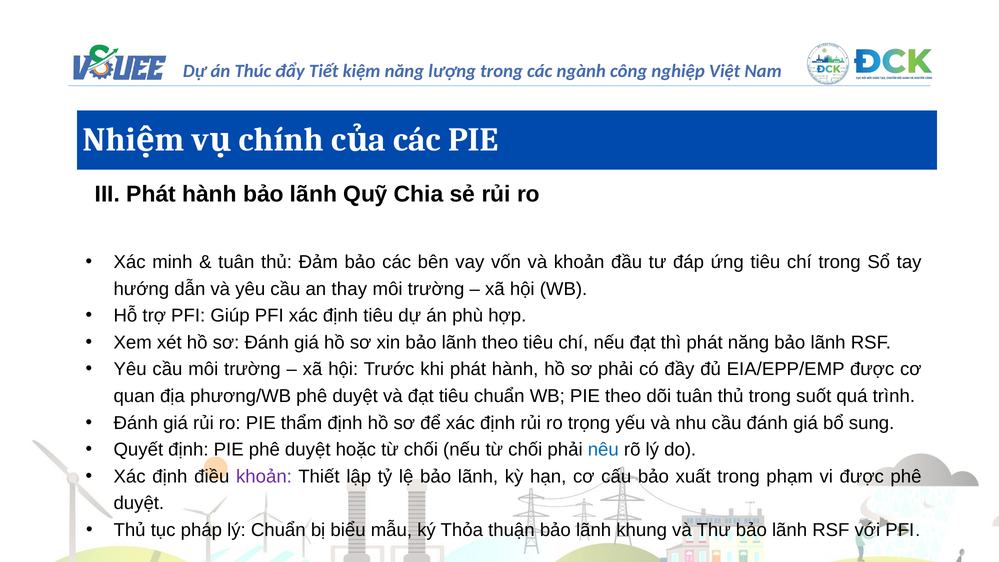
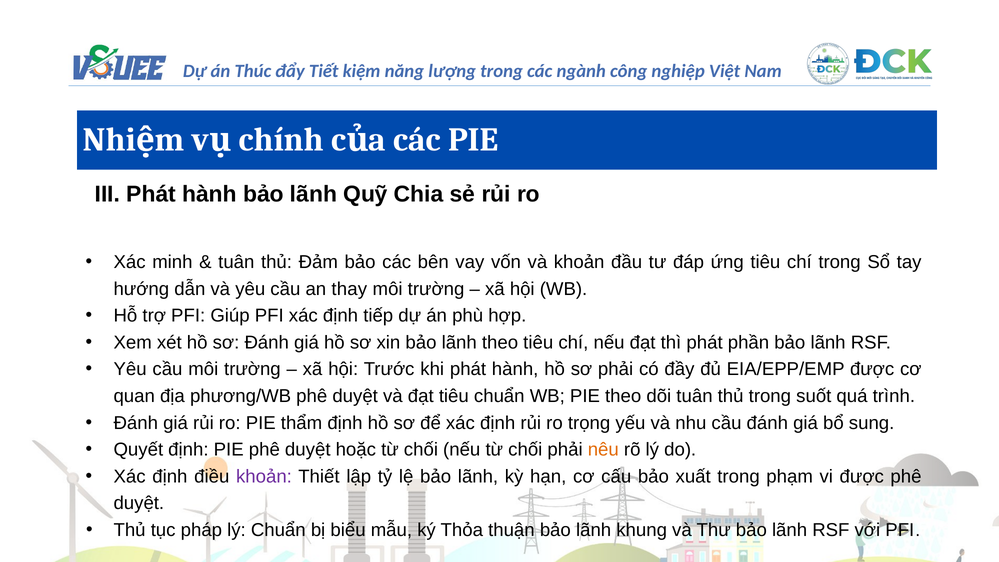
định tiêu: tiêu -> tiếp (378, 316)
phát năng: năng -> phần (748, 343)
nêu colour: blue -> orange (603, 450)
